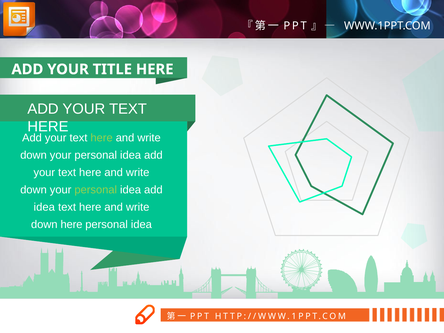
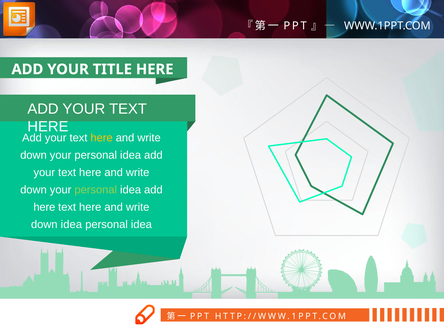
here colour: light green -> yellow (102, 138)
idea: idea -> here (44, 207)
down here: here -> idea (71, 224)
